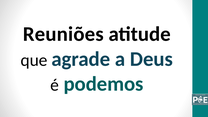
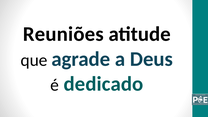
podemos: podemos -> dedicado (103, 84)
